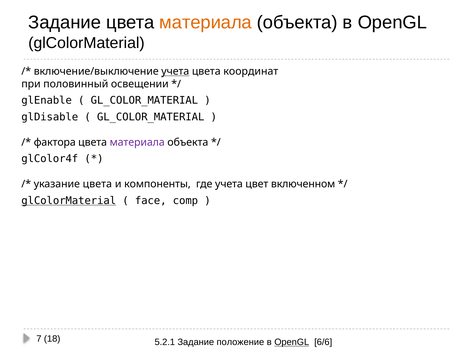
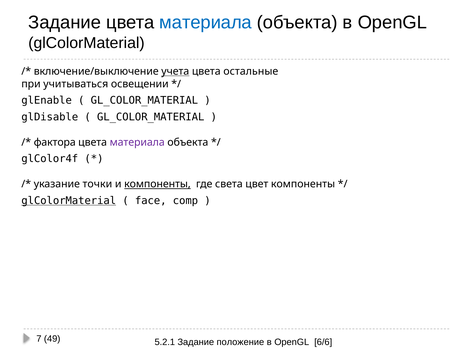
материала colour: orange -> blue (206, 23)
координат: координат -> остальные (251, 71)
половинный: половинный -> учитываться (76, 84)
указание цвета: цвета -> точки (97, 184)
компоненты underline: none -> present (157, 184)
где учета: учета -> света (229, 184)
цвет включенном: включенном -> компоненты (303, 184)
18: 18 -> 49 (52, 339)
OpenGL underline: present -> none (292, 342)
